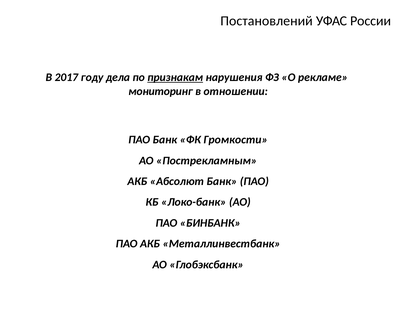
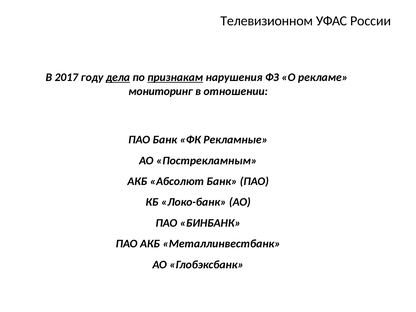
Постановлений: Постановлений -> Телевизионном (267, 21)
дела underline: none -> present (118, 77)
Громкости: Громкости -> Рекламные (236, 140)
